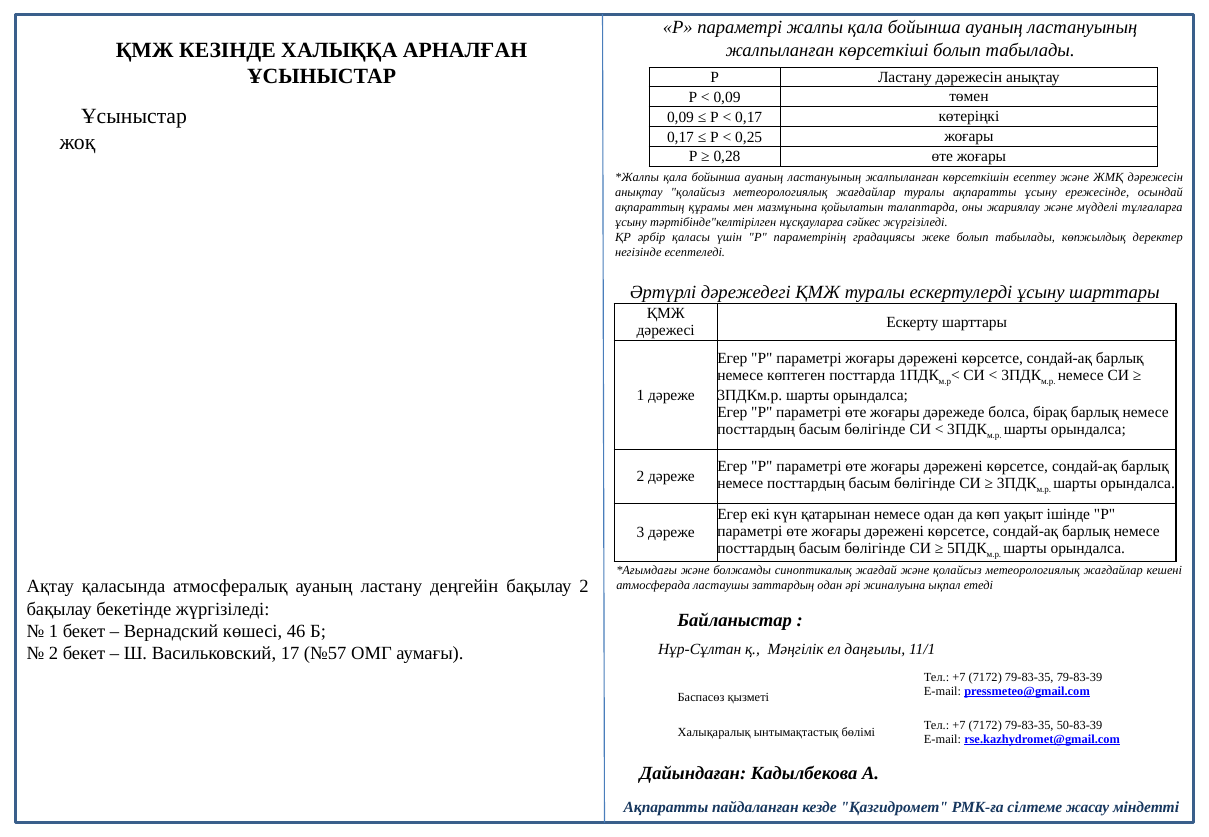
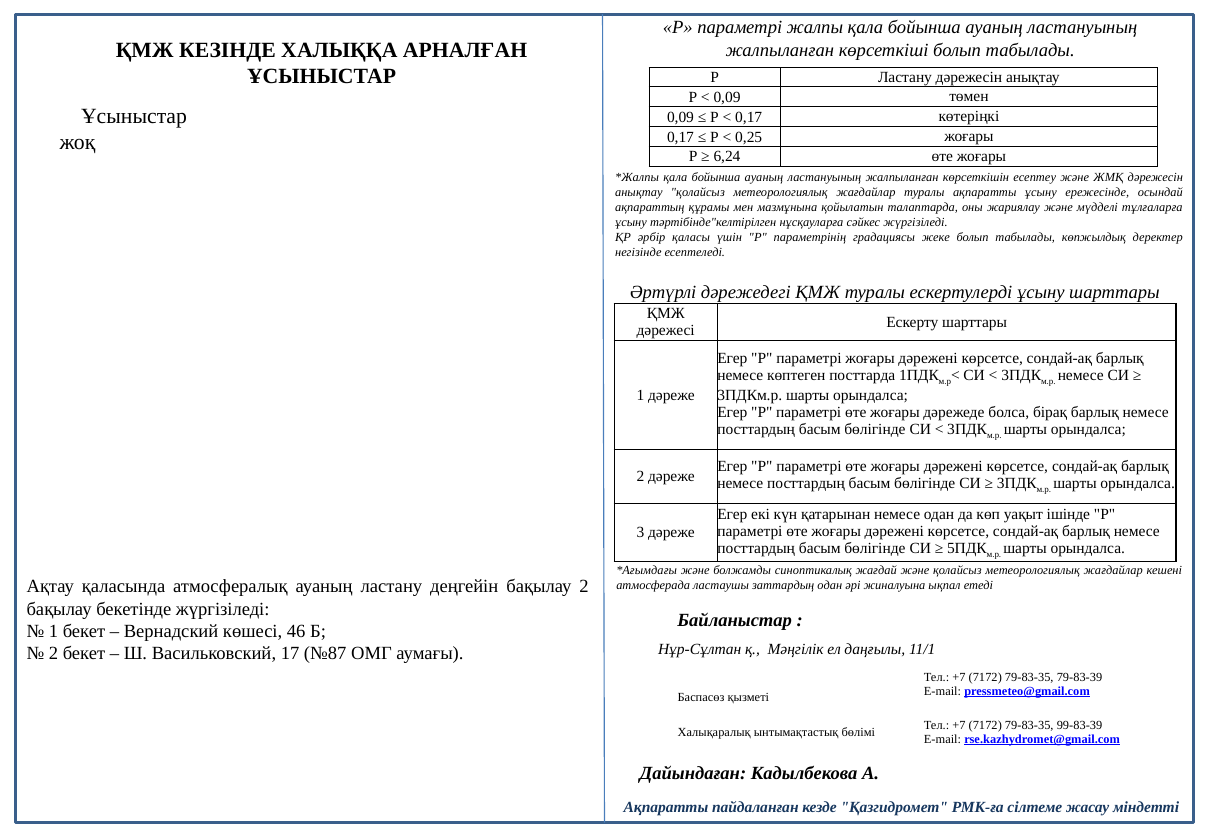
0,28: 0,28 -> 6,24 (727, 157)
№57: №57 -> №87 (325, 654)
50-83-39: 50-83-39 -> 99-83-39 (1080, 726)
